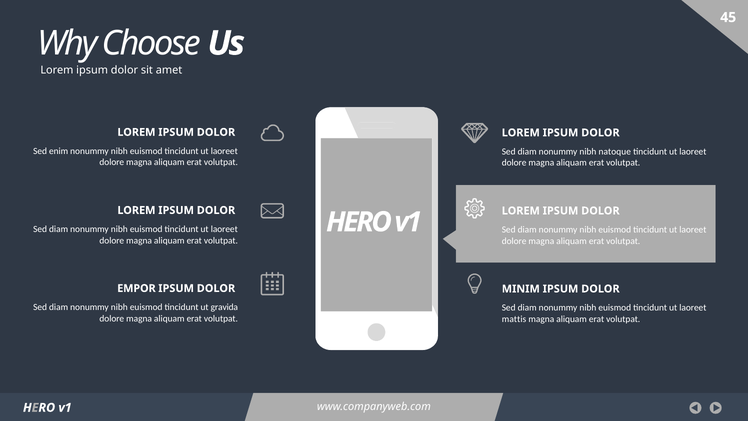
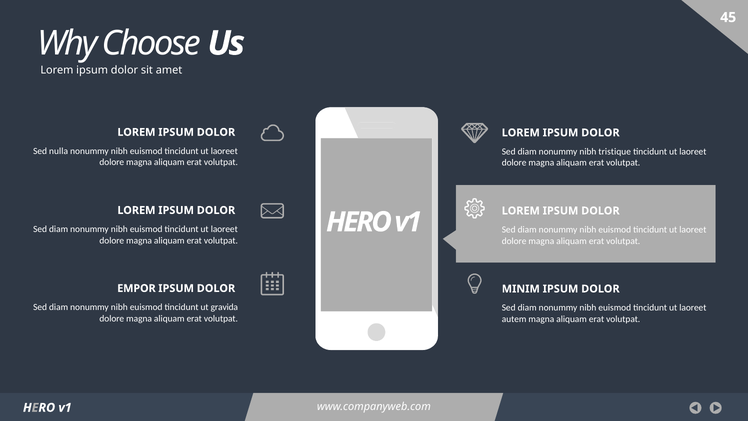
enim: enim -> nulla (59, 151)
natoque: natoque -> tristique (615, 152)
mattis: mattis -> autem (514, 319)
